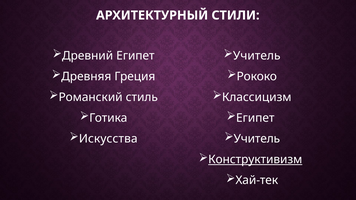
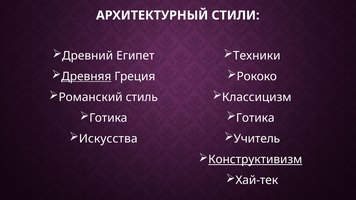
Учитель: Учитель -> Техники (257, 56)
Древняя underline: none -> present (86, 76)
Египет: Египет -> Готика (255, 118)
